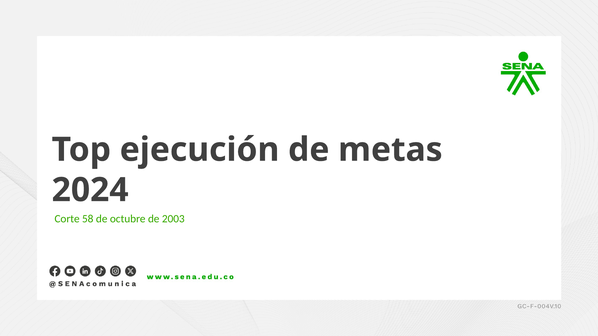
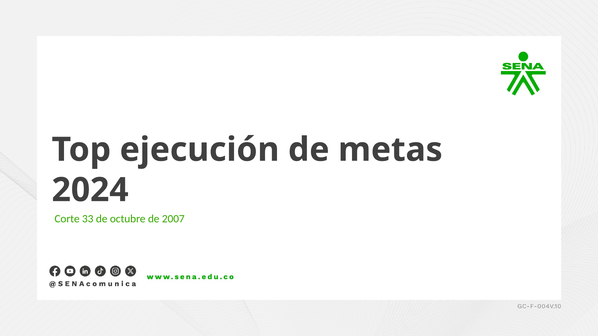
58: 58 -> 33 (88, 219)
2003: 2003 -> 2007 (173, 219)
